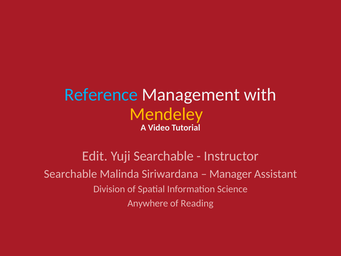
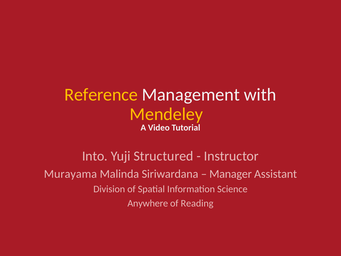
Reference colour: light blue -> yellow (101, 95)
Edit: Edit -> Into (95, 156)
Yuji Searchable: Searchable -> Structured (164, 156)
Searchable: Searchable -> Murayama (70, 174)
